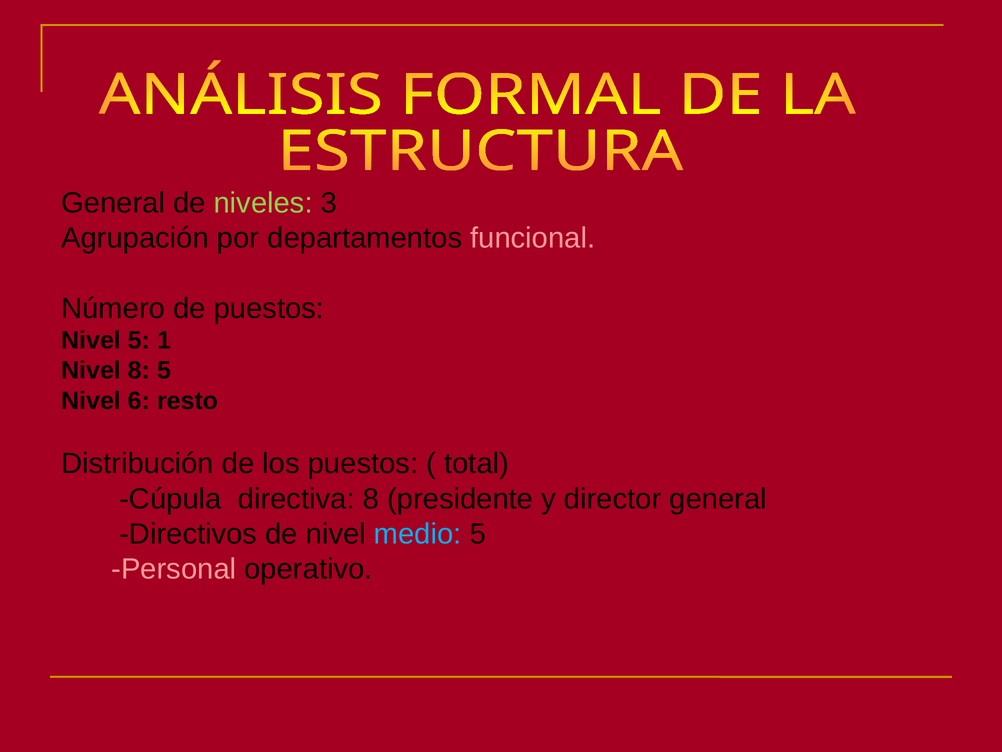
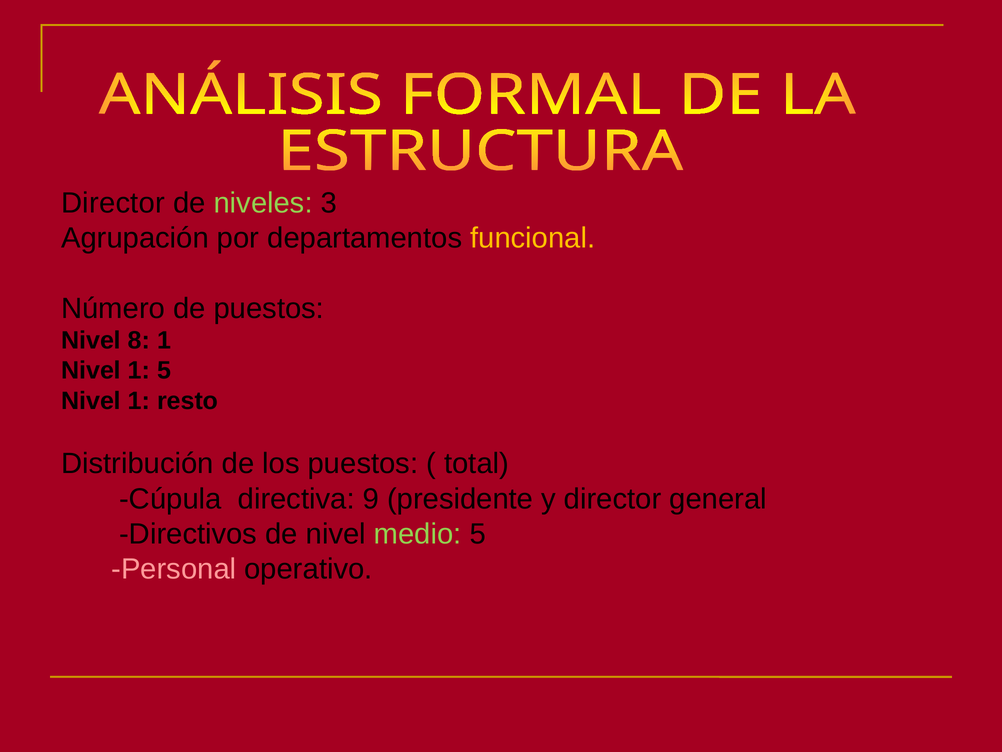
General: General -> Director (113, 203)
funcional colour: pink -> yellow (533, 238)
Nivel 5: 5 -> 8 (139, 340)
8: 8 -> 1 (139, 370)
6: 6 -> 1 (139, 401)
directiva 8: 8 -> 9 (371, 499)
medio colour: light blue -> light green (418, 534)
